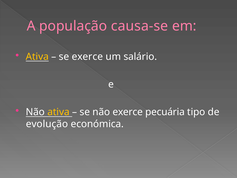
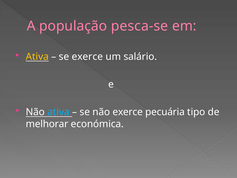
causa-se: causa-se -> pesca-se (140, 26)
ativa colour: yellow -> light blue (58, 112)
evolução: evolução -> melhorar (47, 124)
